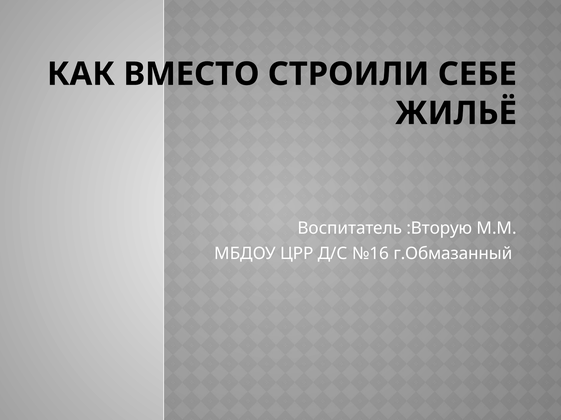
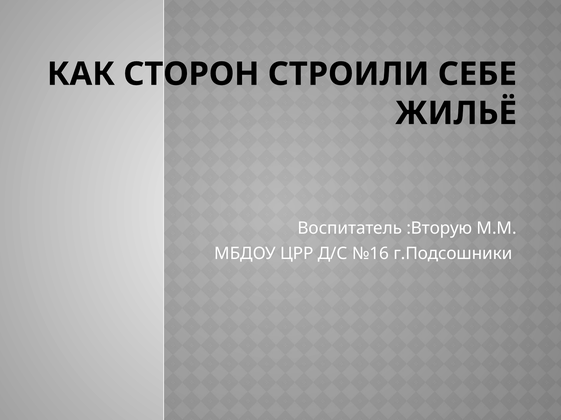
ВМЕСТО: ВМЕСТО -> СТОРОН (191, 74)
г.Обмазанный: г.Обмазанный -> г.Подсошники (453, 254)
